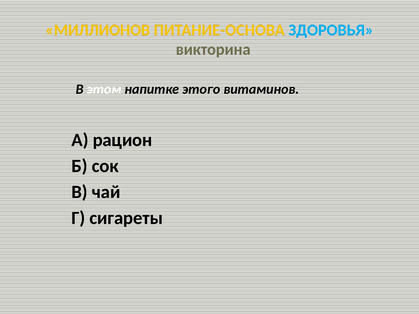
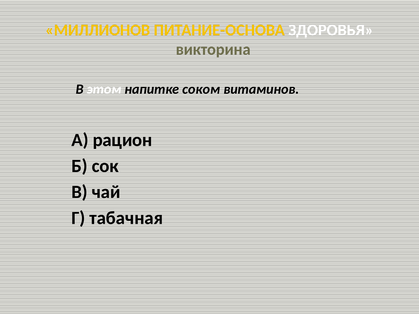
ЗДОРОВЬЯ colour: light blue -> white (331, 30)
этого: этого -> соком (201, 89)
сигареты: сигареты -> табачная (126, 218)
